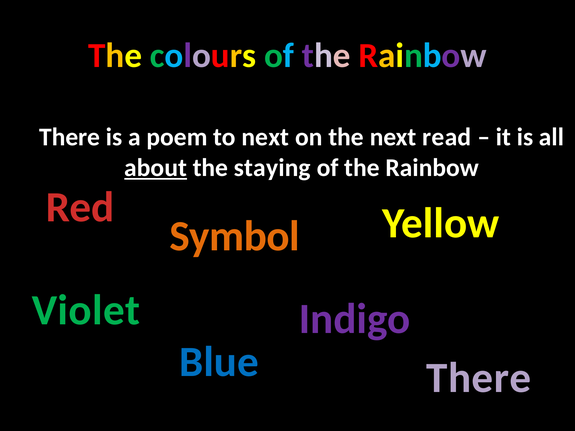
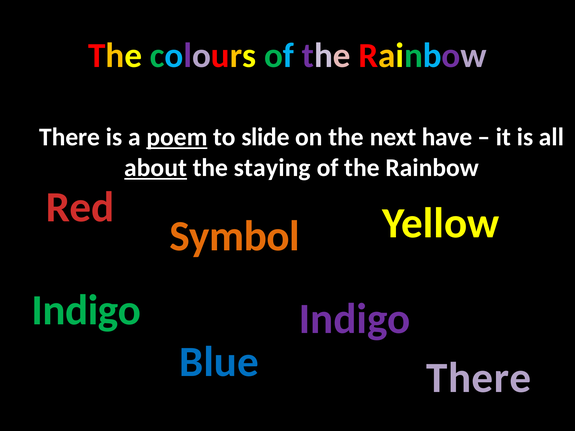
poem underline: none -> present (177, 137)
to next: next -> slide (265, 137)
read: read -> have (447, 137)
Violet: Violet -> Indigo (86, 311)
